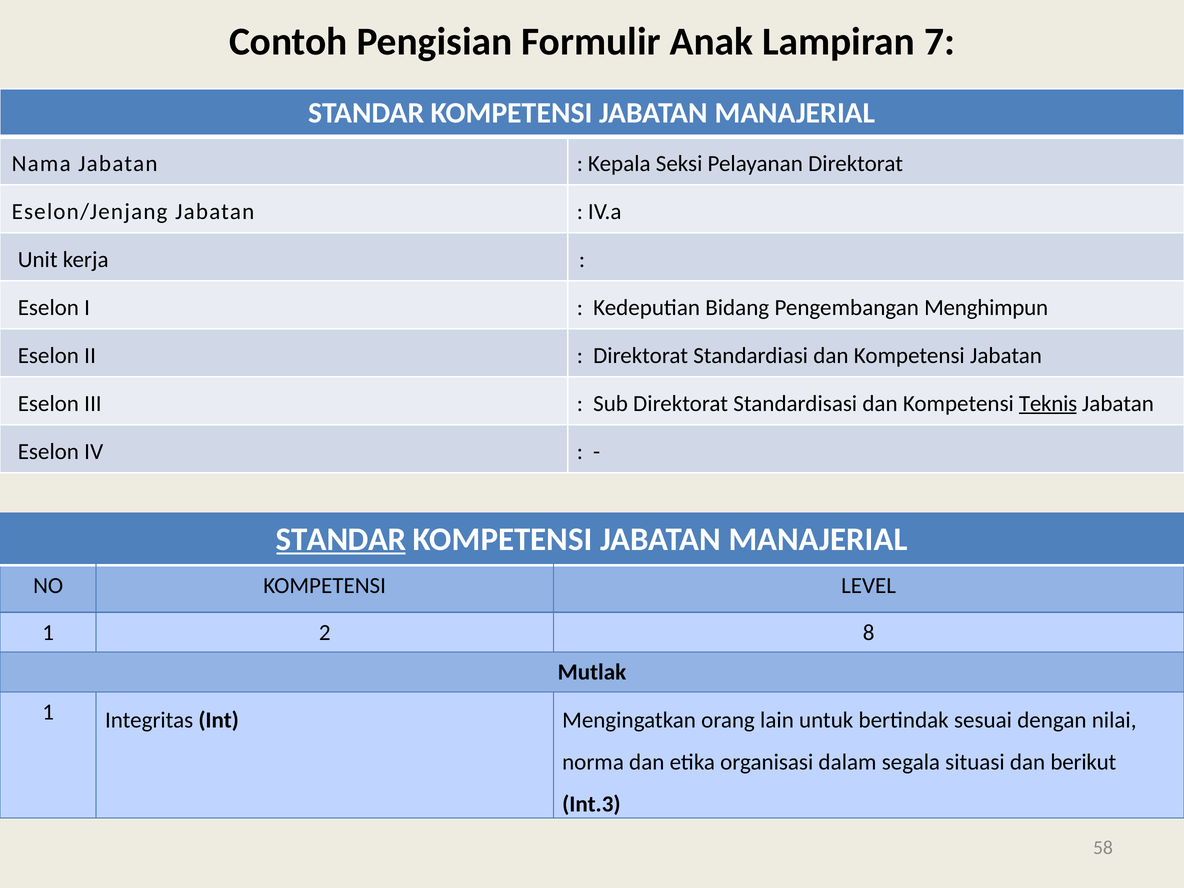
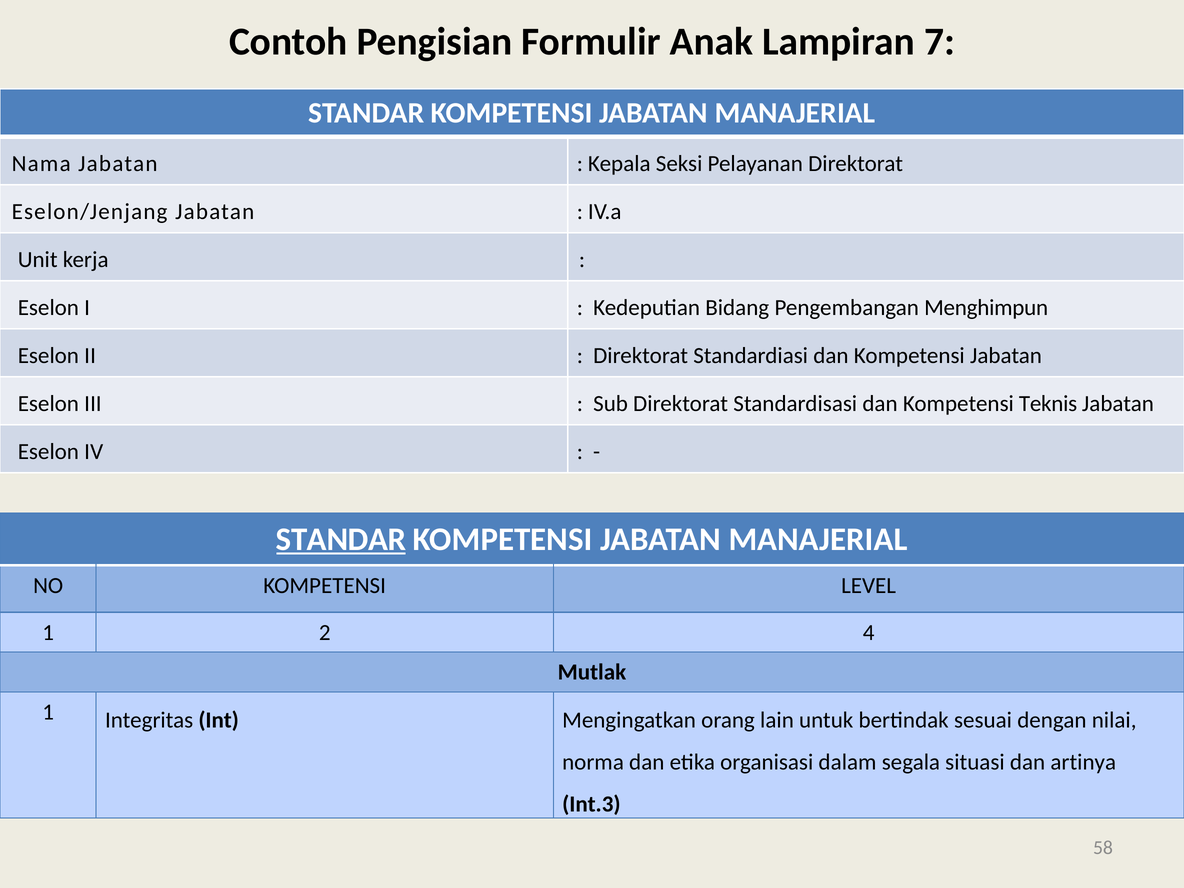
Teknis underline: present -> none (1048, 404)
8: 8 -> 4 (869, 632)
berikut: berikut -> artinya (1083, 762)
